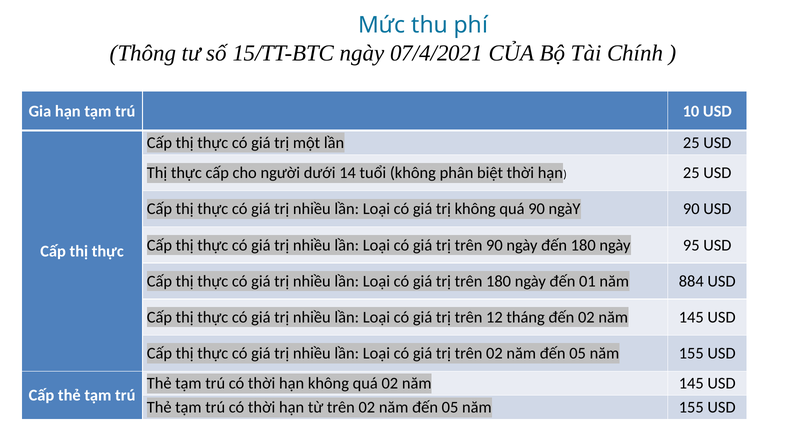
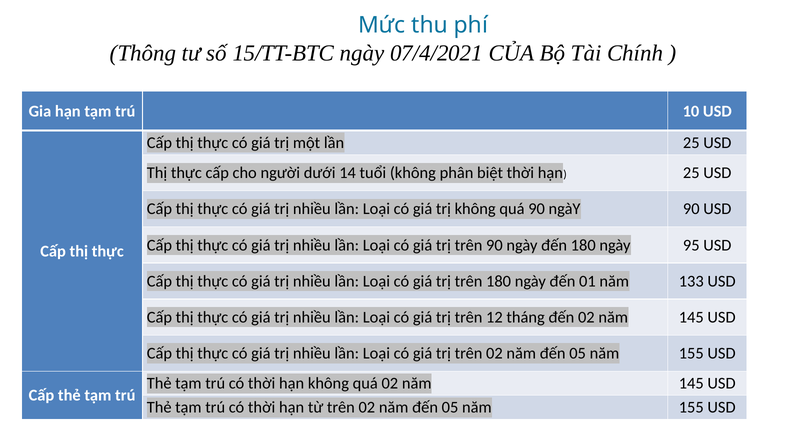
884: 884 -> 133 (691, 281)
